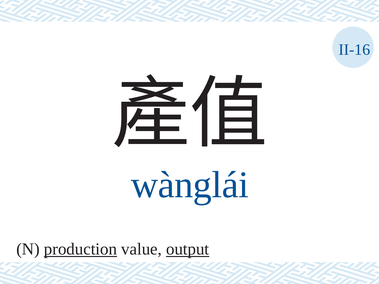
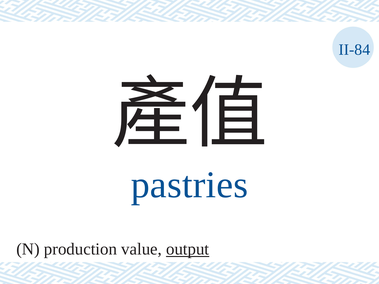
II-16: II-16 -> II-84 (355, 50)
wànglái: wànglái -> pastries (190, 185)
production underline: present -> none (80, 249)
